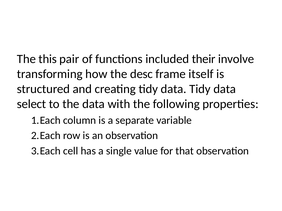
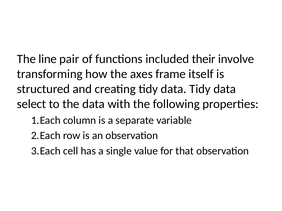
this: this -> line (48, 59)
desc: desc -> axes (141, 74)
